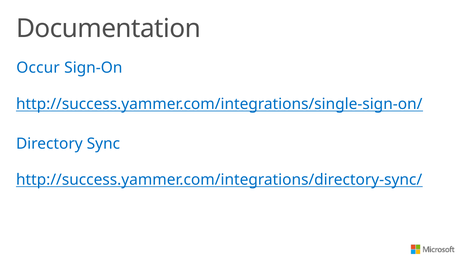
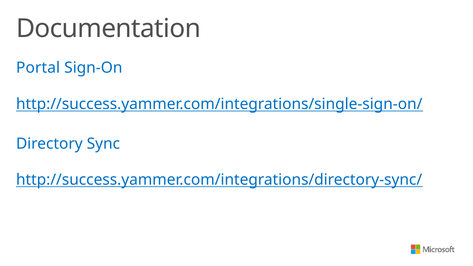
Occur: Occur -> Portal (38, 68)
